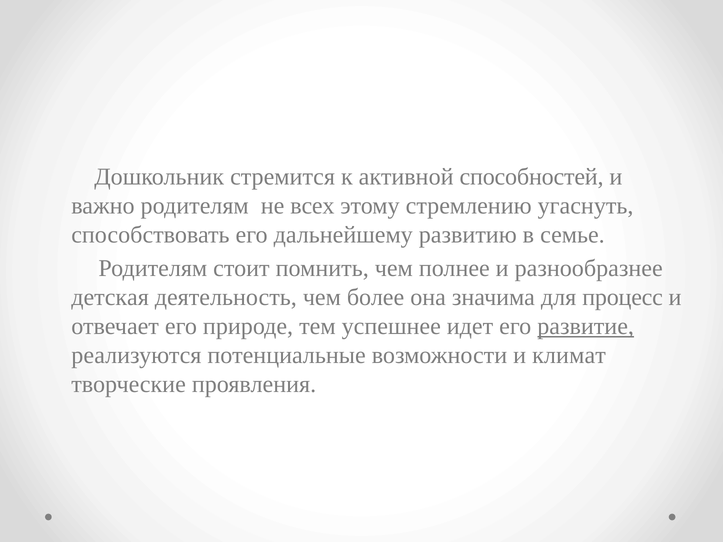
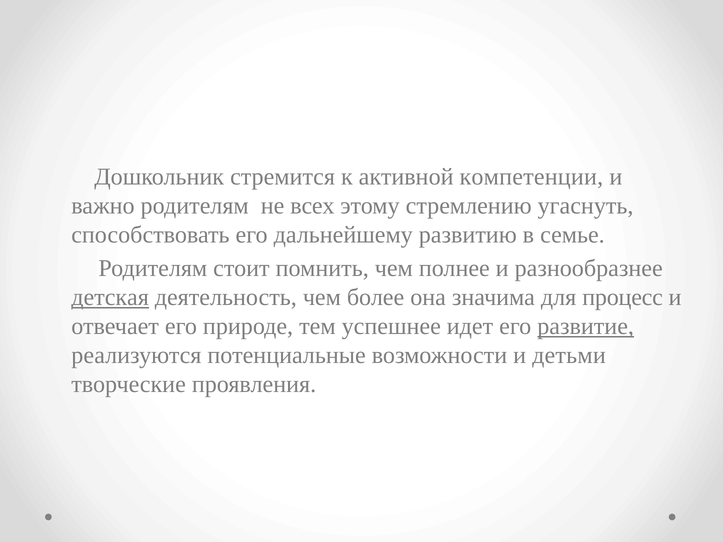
способностей: способностей -> компетенции (531, 177)
детская underline: none -> present (110, 298)
климат: климат -> детьми (569, 355)
